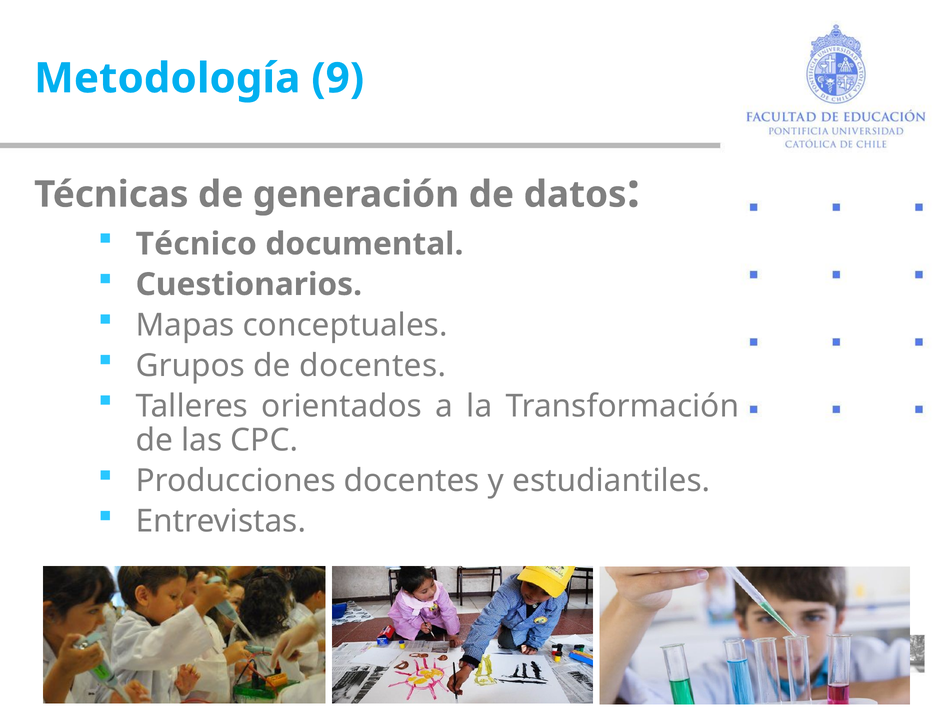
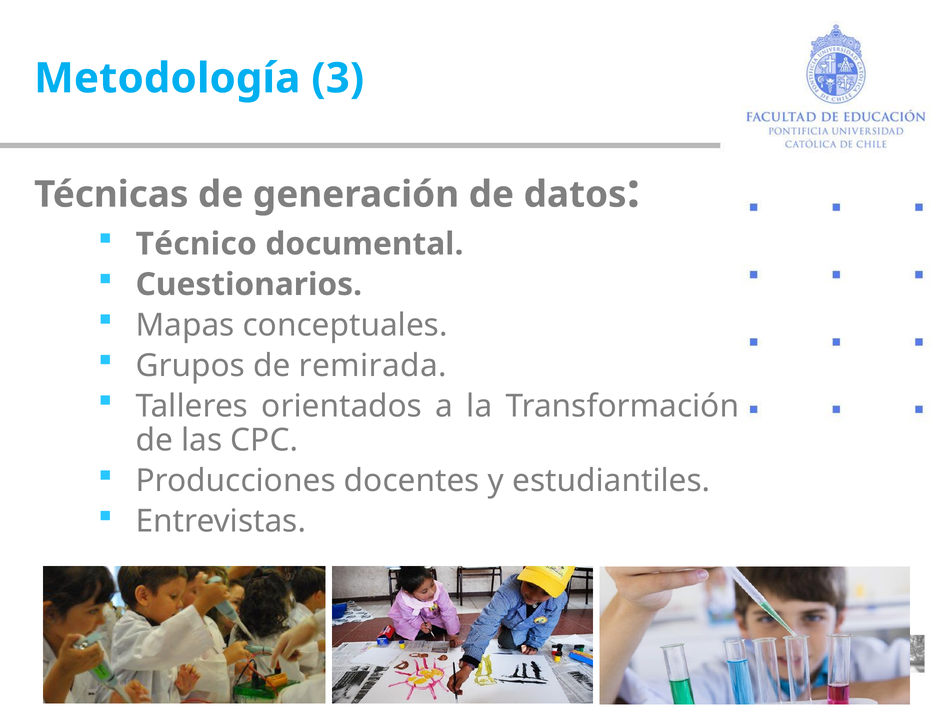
9: 9 -> 3 (338, 78)
de docentes: docentes -> remirada (373, 365)
